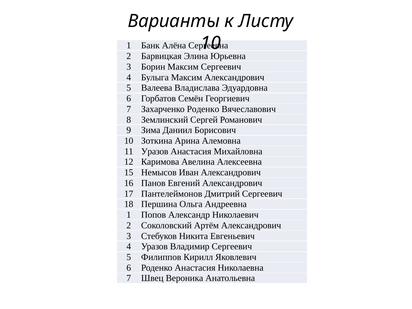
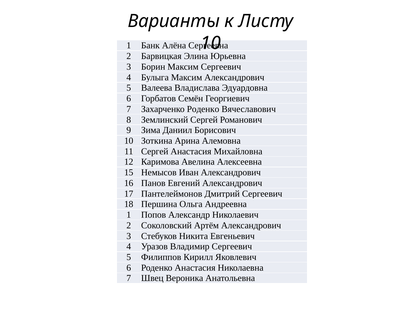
11 Уразов: Уразов -> Сергей (155, 151)
